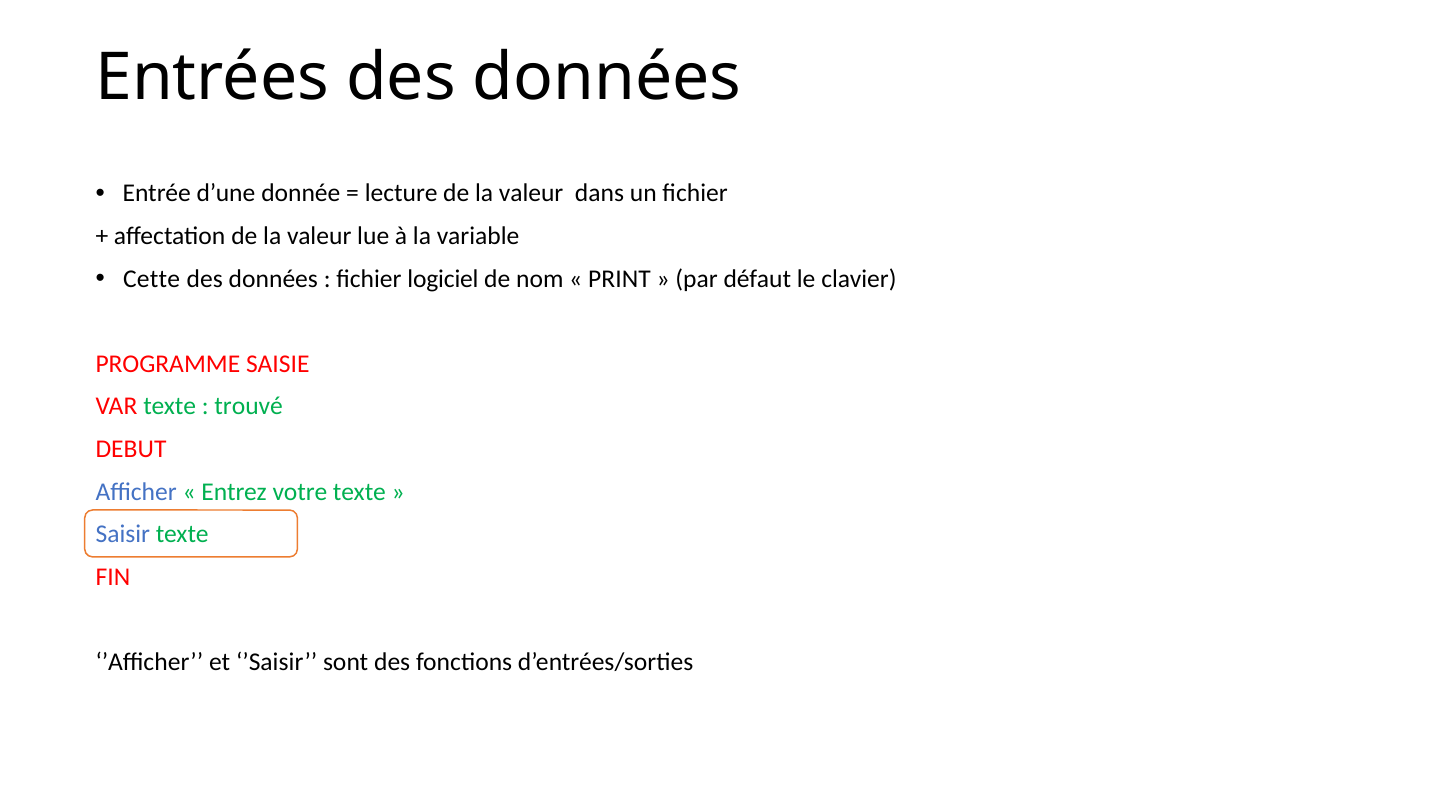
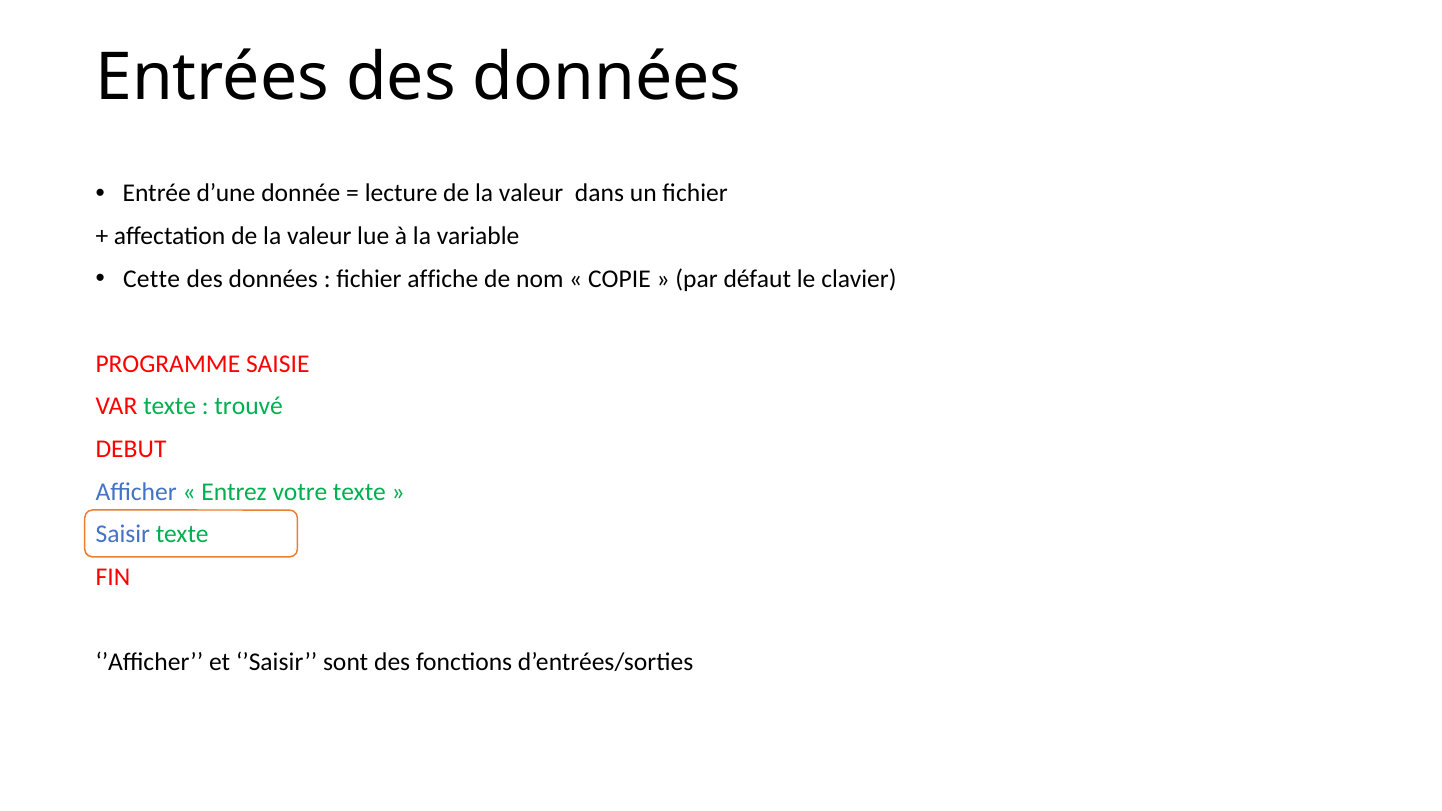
logiciel: logiciel -> affiche (443, 279)
PRINT: PRINT -> COPIE (619, 279)
